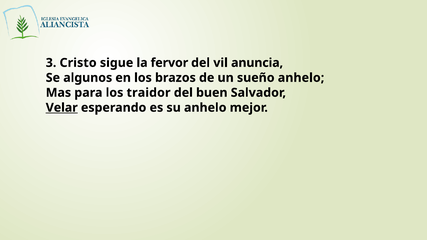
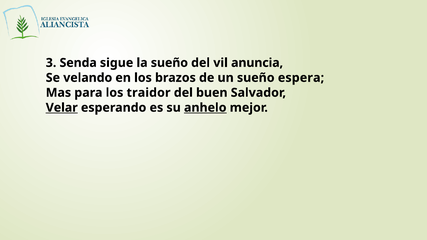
Cristo: Cristo -> Senda (78, 63)
la fervor: fervor -> sueño (169, 63)
algunos: algunos -> velando (88, 78)
sueño anhelo: anhelo -> espera (301, 78)
anhelo underline: none -> present (205, 108)
